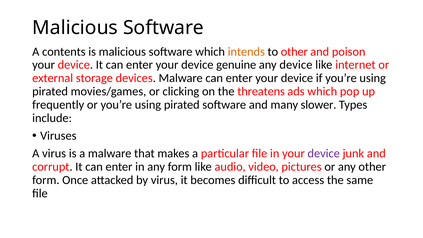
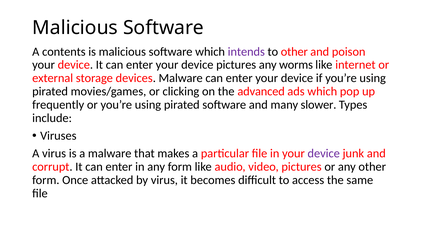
intends colour: orange -> purple (246, 52)
device genuine: genuine -> pictures (236, 65)
any device: device -> worms (296, 65)
threatens: threatens -> advanced (261, 91)
